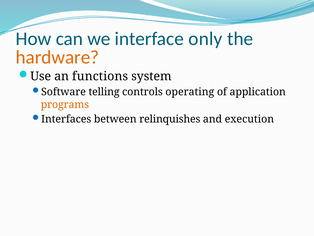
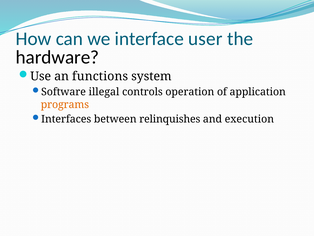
only: only -> user (205, 39)
hardware colour: orange -> black (57, 57)
telling: telling -> illegal (104, 92)
operating: operating -> operation (190, 92)
